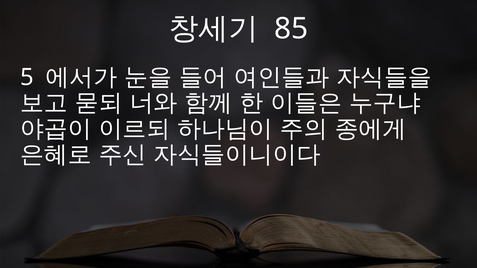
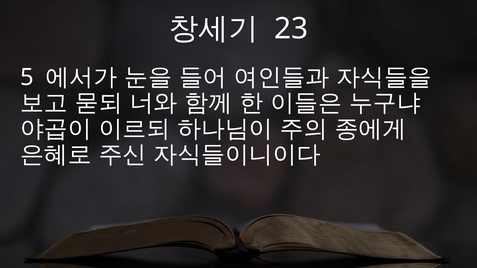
85: 85 -> 23 (291, 29)
